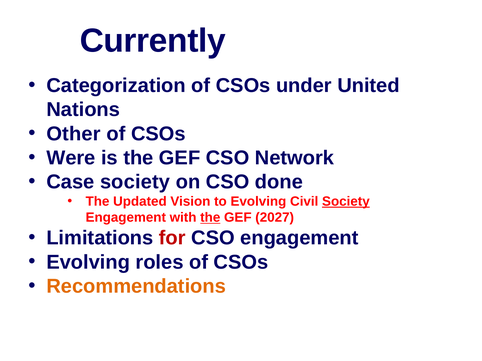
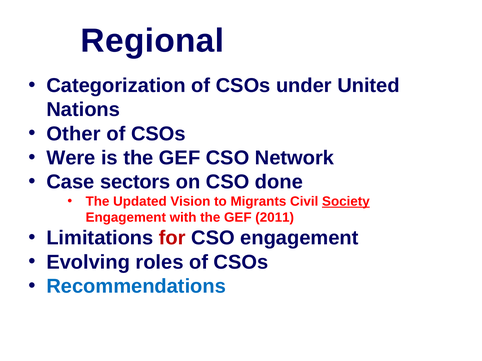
Currently: Currently -> Regional (152, 41)
Case society: society -> sectors (135, 182)
to Evolving: Evolving -> Migrants (258, 202)
the underline: present -> none (210, 218)
2027: 2027 -> 2011 (275, 218)
Recommendations colour: orange -> blue (136, 287)
